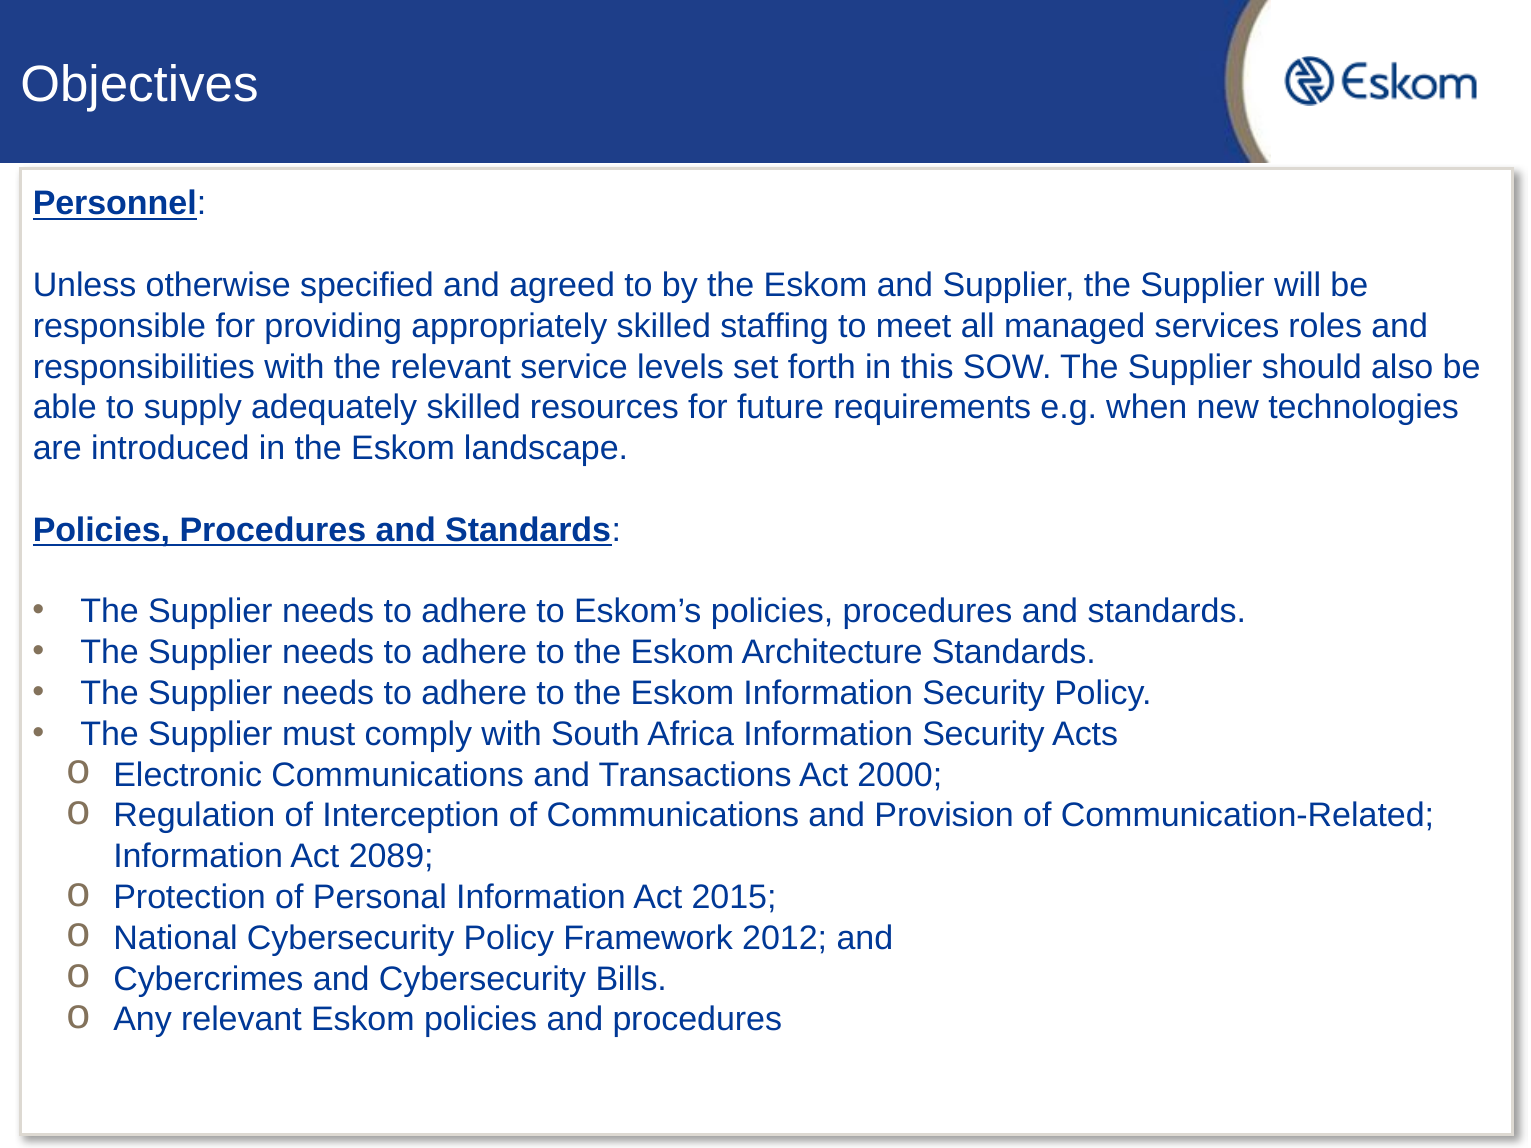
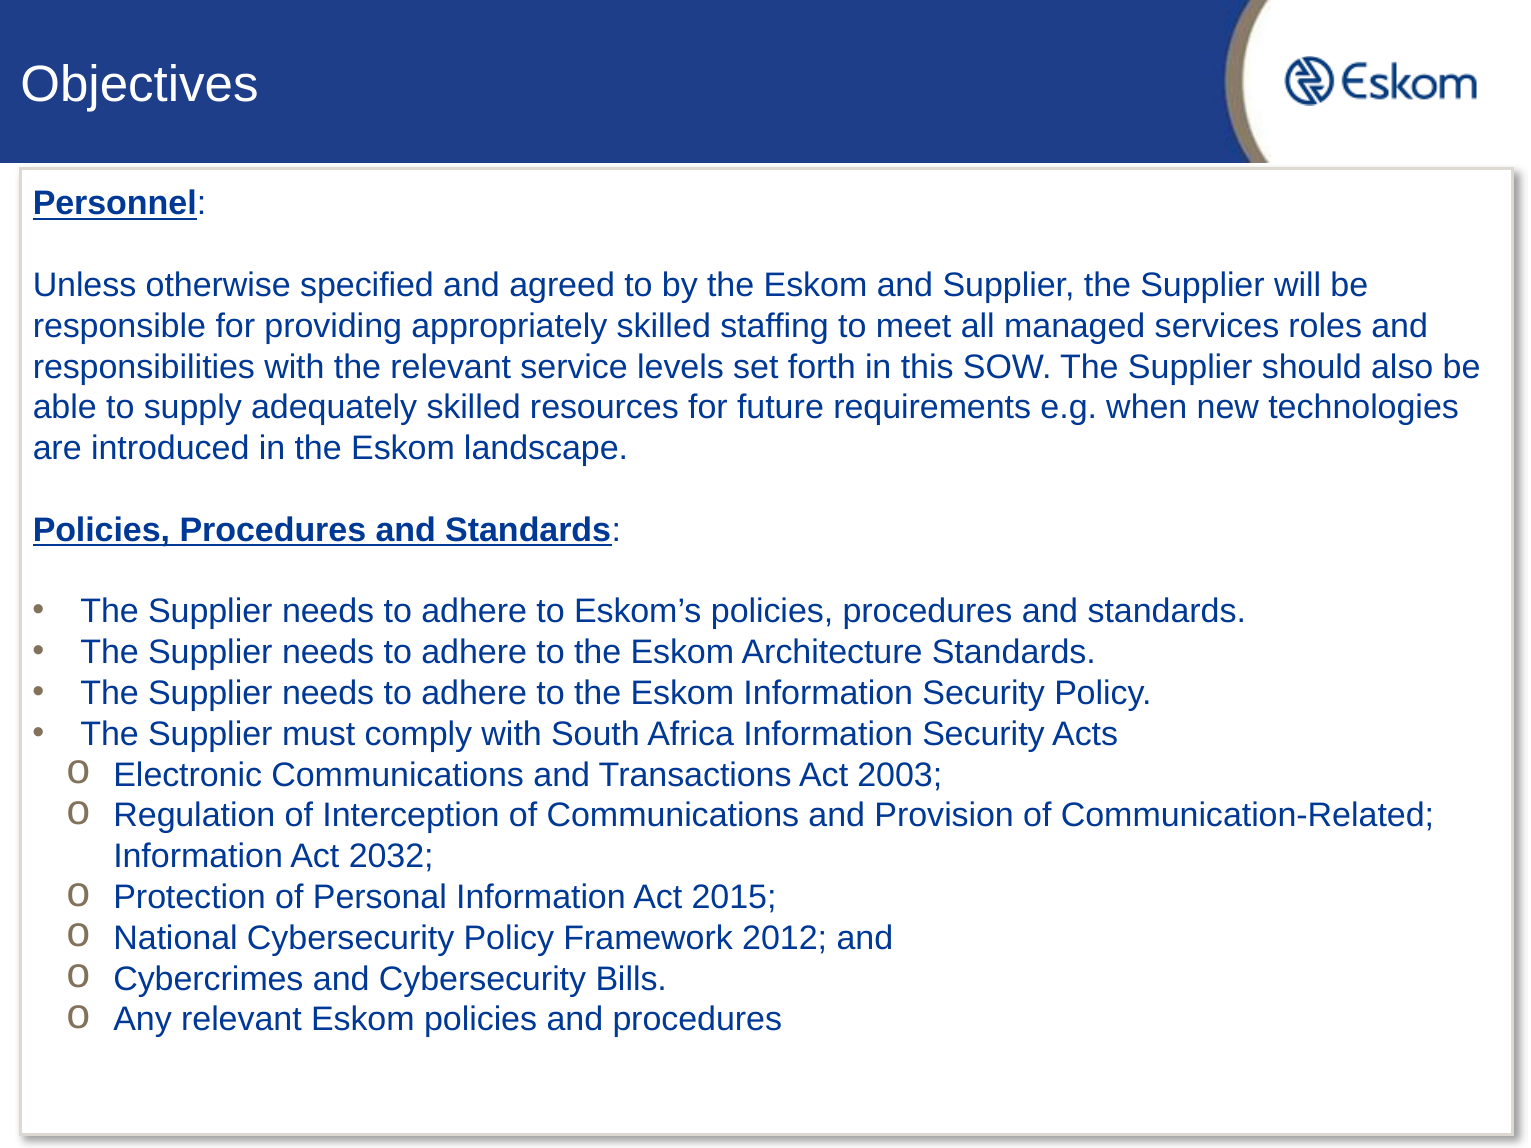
2000: 2000 -> 2003 (900, 775)
2089: 2089 -> 2032 (391, 857)
